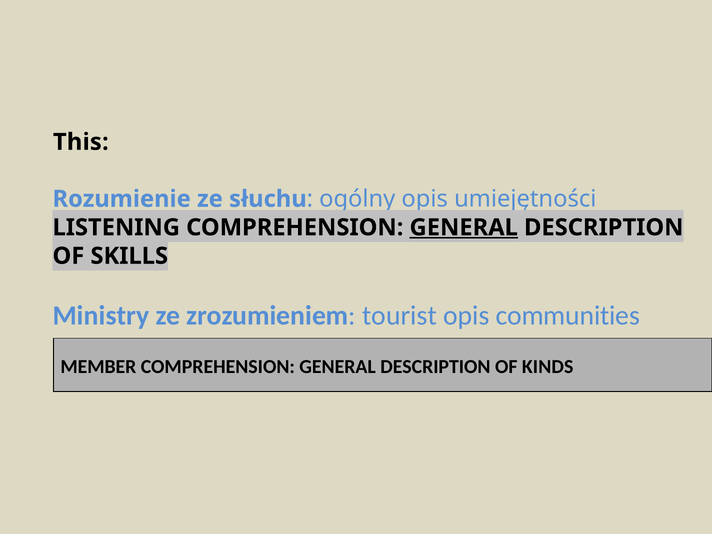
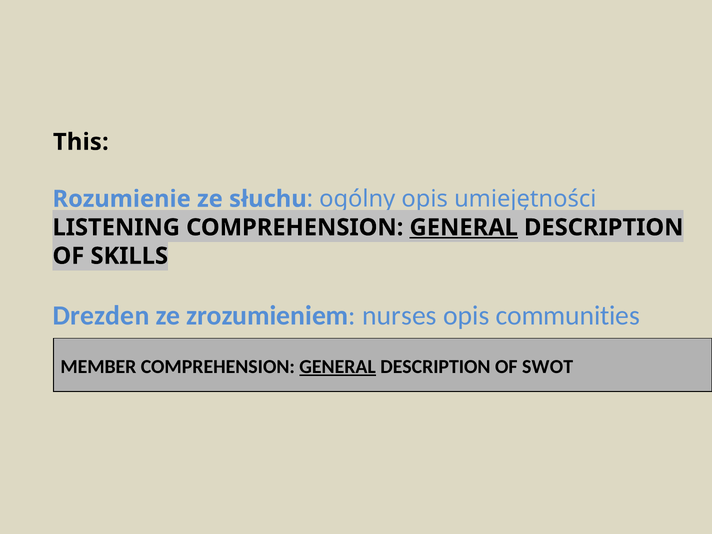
Ministry: Ministry -> Drezden (101, 316)
tourist: tourist -> nurses (399, 316)
GENERAL underline: none -> present (338, 367)
KINDS: KINDS -> SWOT (548, 367)
